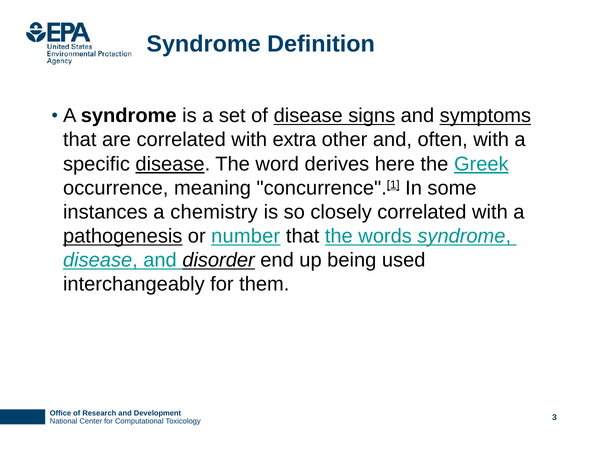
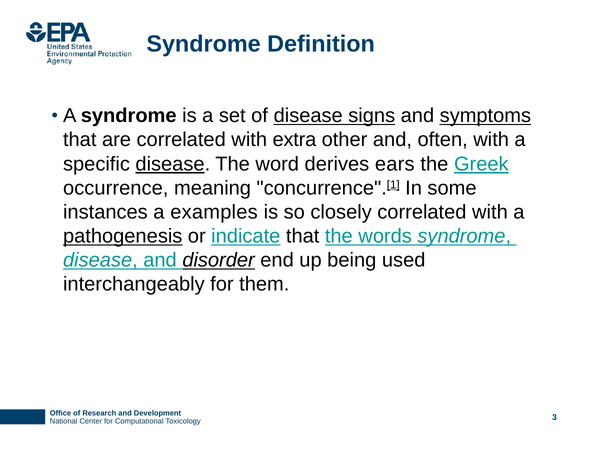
here: here -> ears (395, 164)
chemistry: chemistry -> examples (214, 212)
number: number -> indicate (246, 236)
